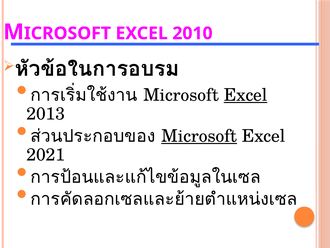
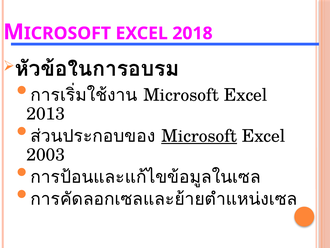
2010: 2010 -> 2018 (192, 33)
Excel underline: present -> none (246, 95)
2021: 2021 -> 2003 (46, 155)
